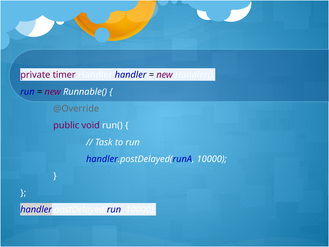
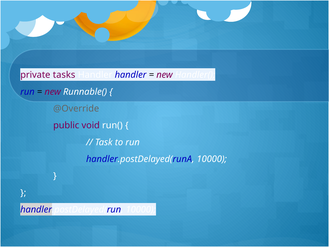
timer: timer -> tasks (64, 75)
